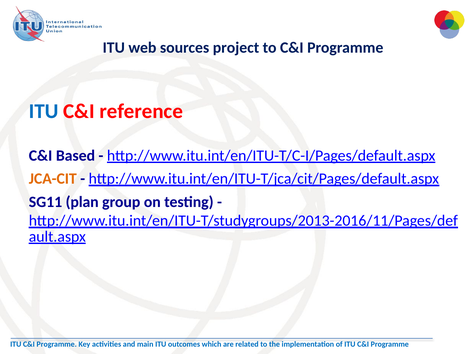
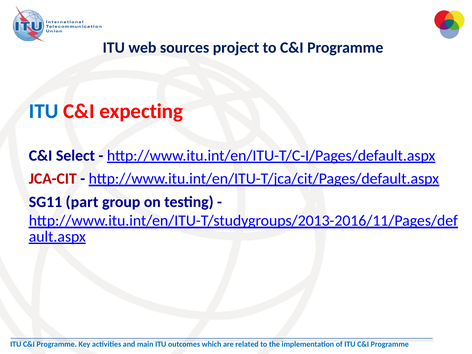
reference: reference -> expecting (141, 111)
Based: Based -> Select (75, 156)
JCA-CIT colour: orange -> red (53, 179)
plan: plan -> part (82, 202)
